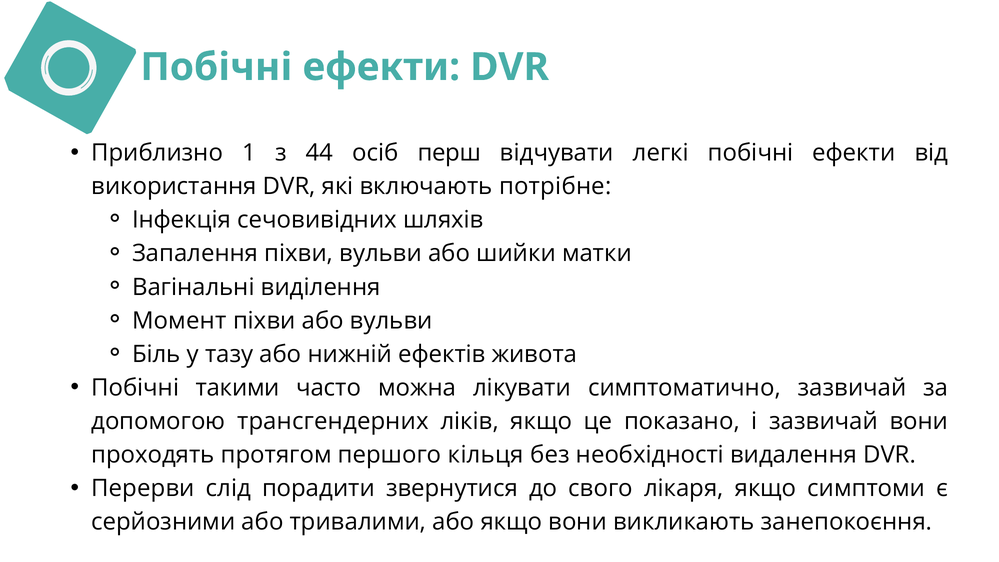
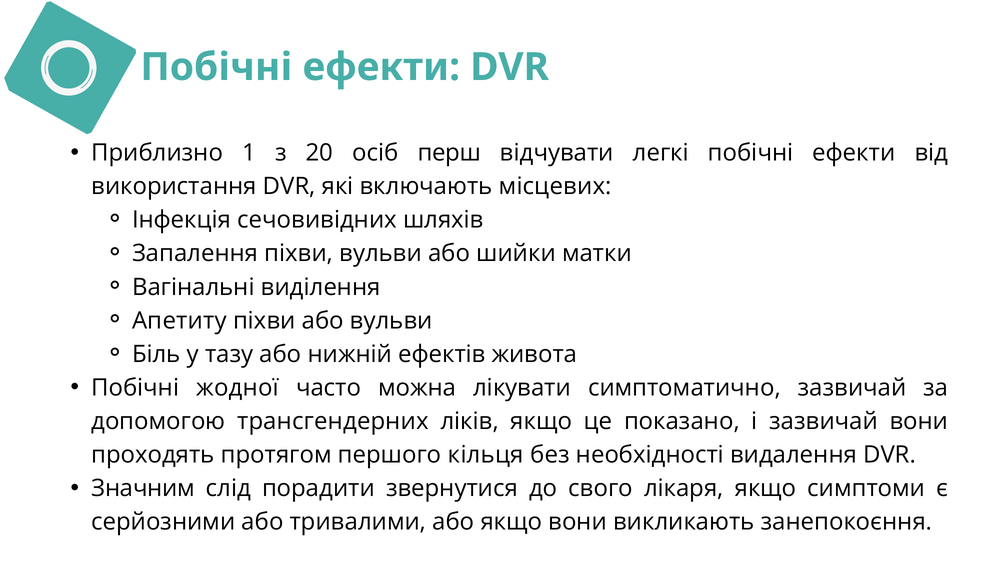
44: 44 -> 20 (320, 153)
потрібне: потрібне -> місцевих (555, 186)
Момент: Момент -> Апетиту (179, 321)
такими: такими -> жодної (237, 388)
Перерви: Перерви -> Значним (143, 488)
